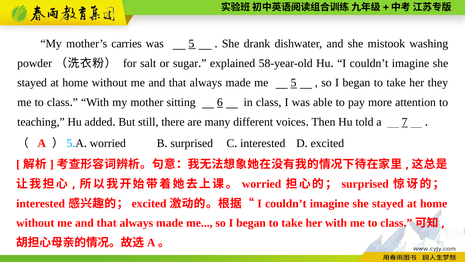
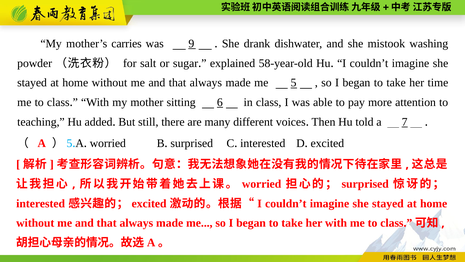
was 5: 5 -> 9 (191, 44)
they: they -> time (438, 83)
